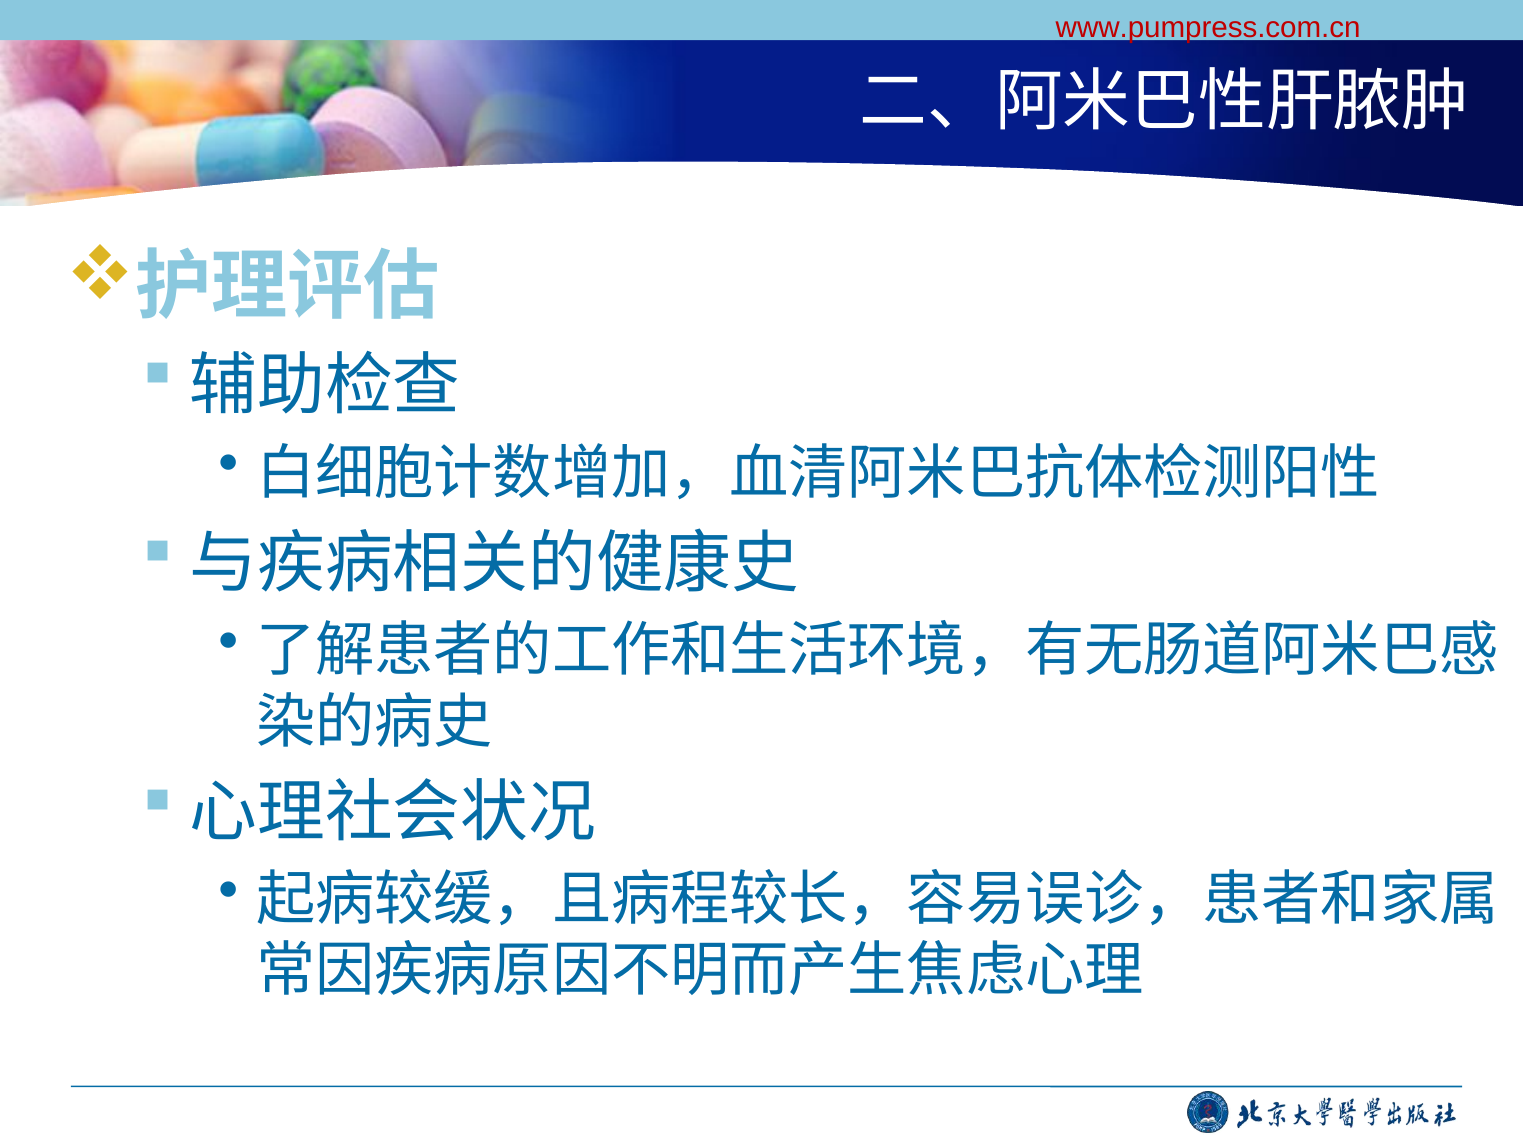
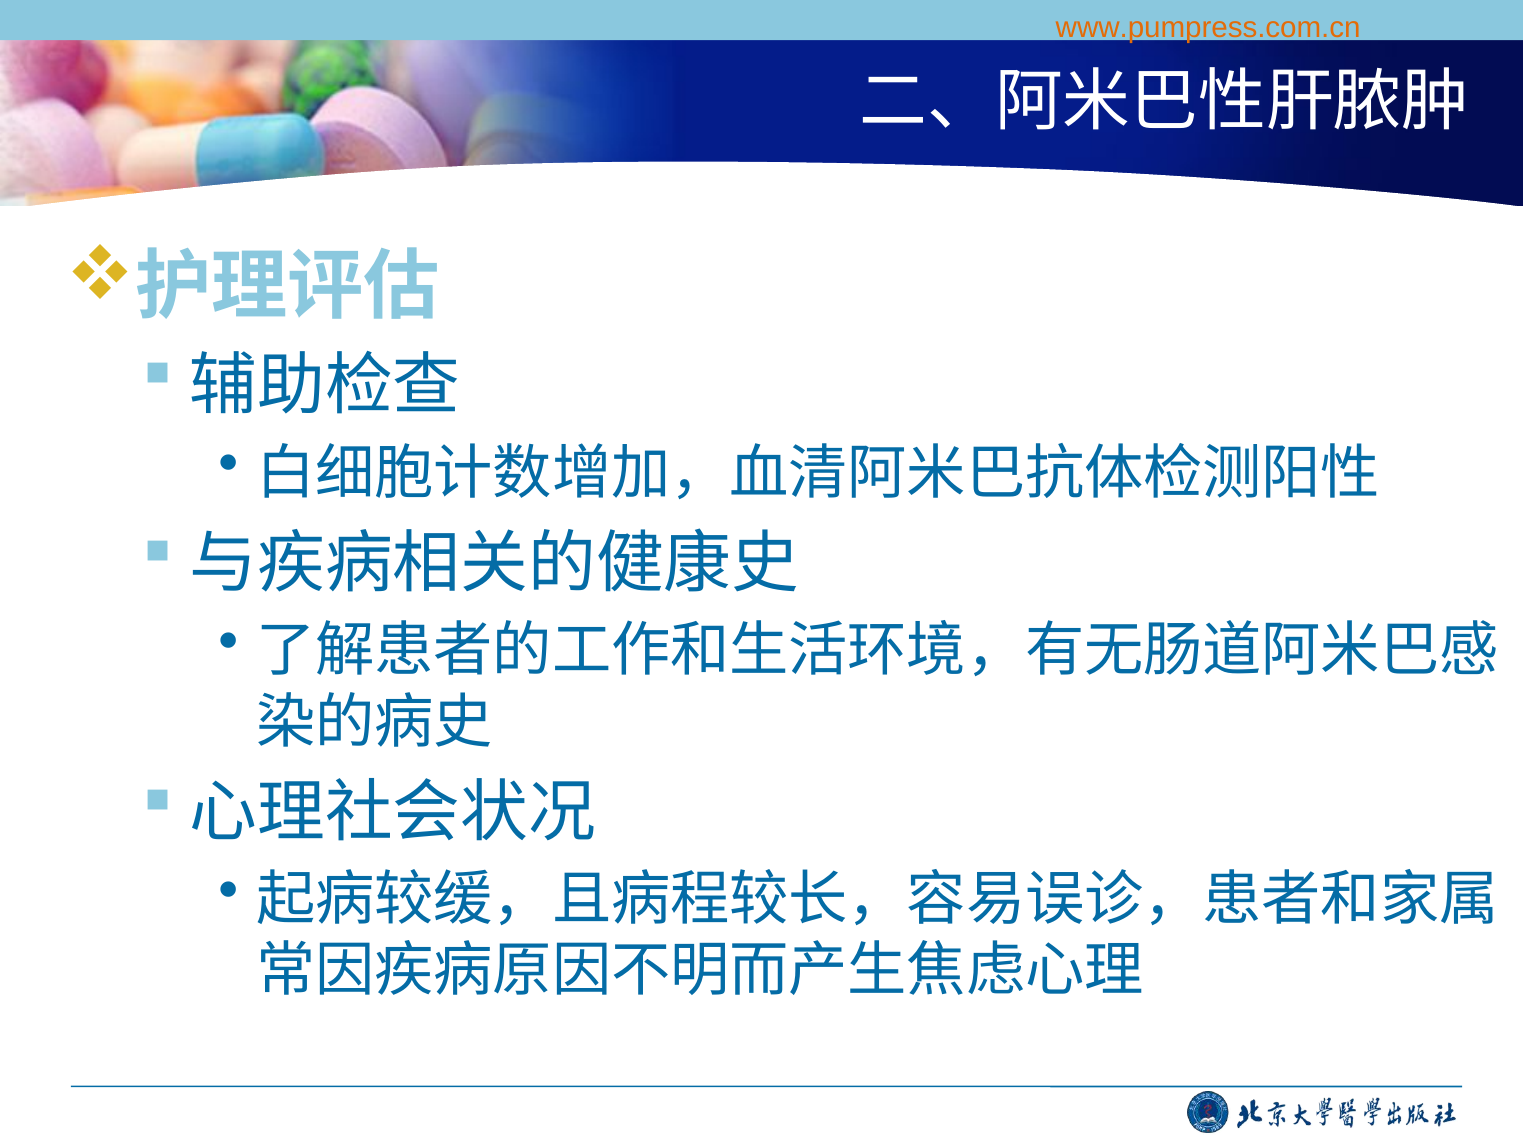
www.pumpress.com.cn colour: red -> orange (1208, 27)
